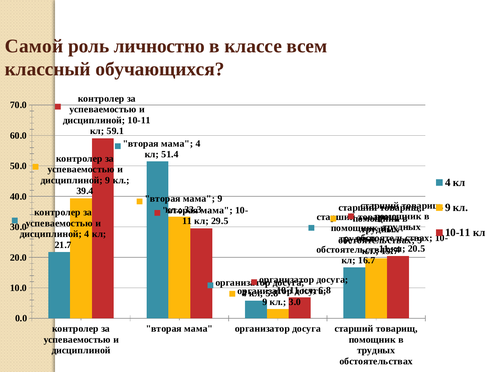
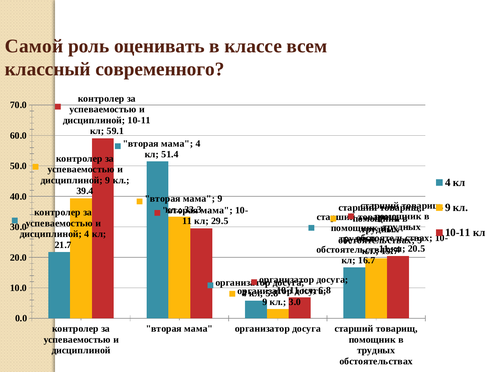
личностно: личностно -> оценивать (159, 46)
обучающихся: обучающихся -> современного (160, 69)
